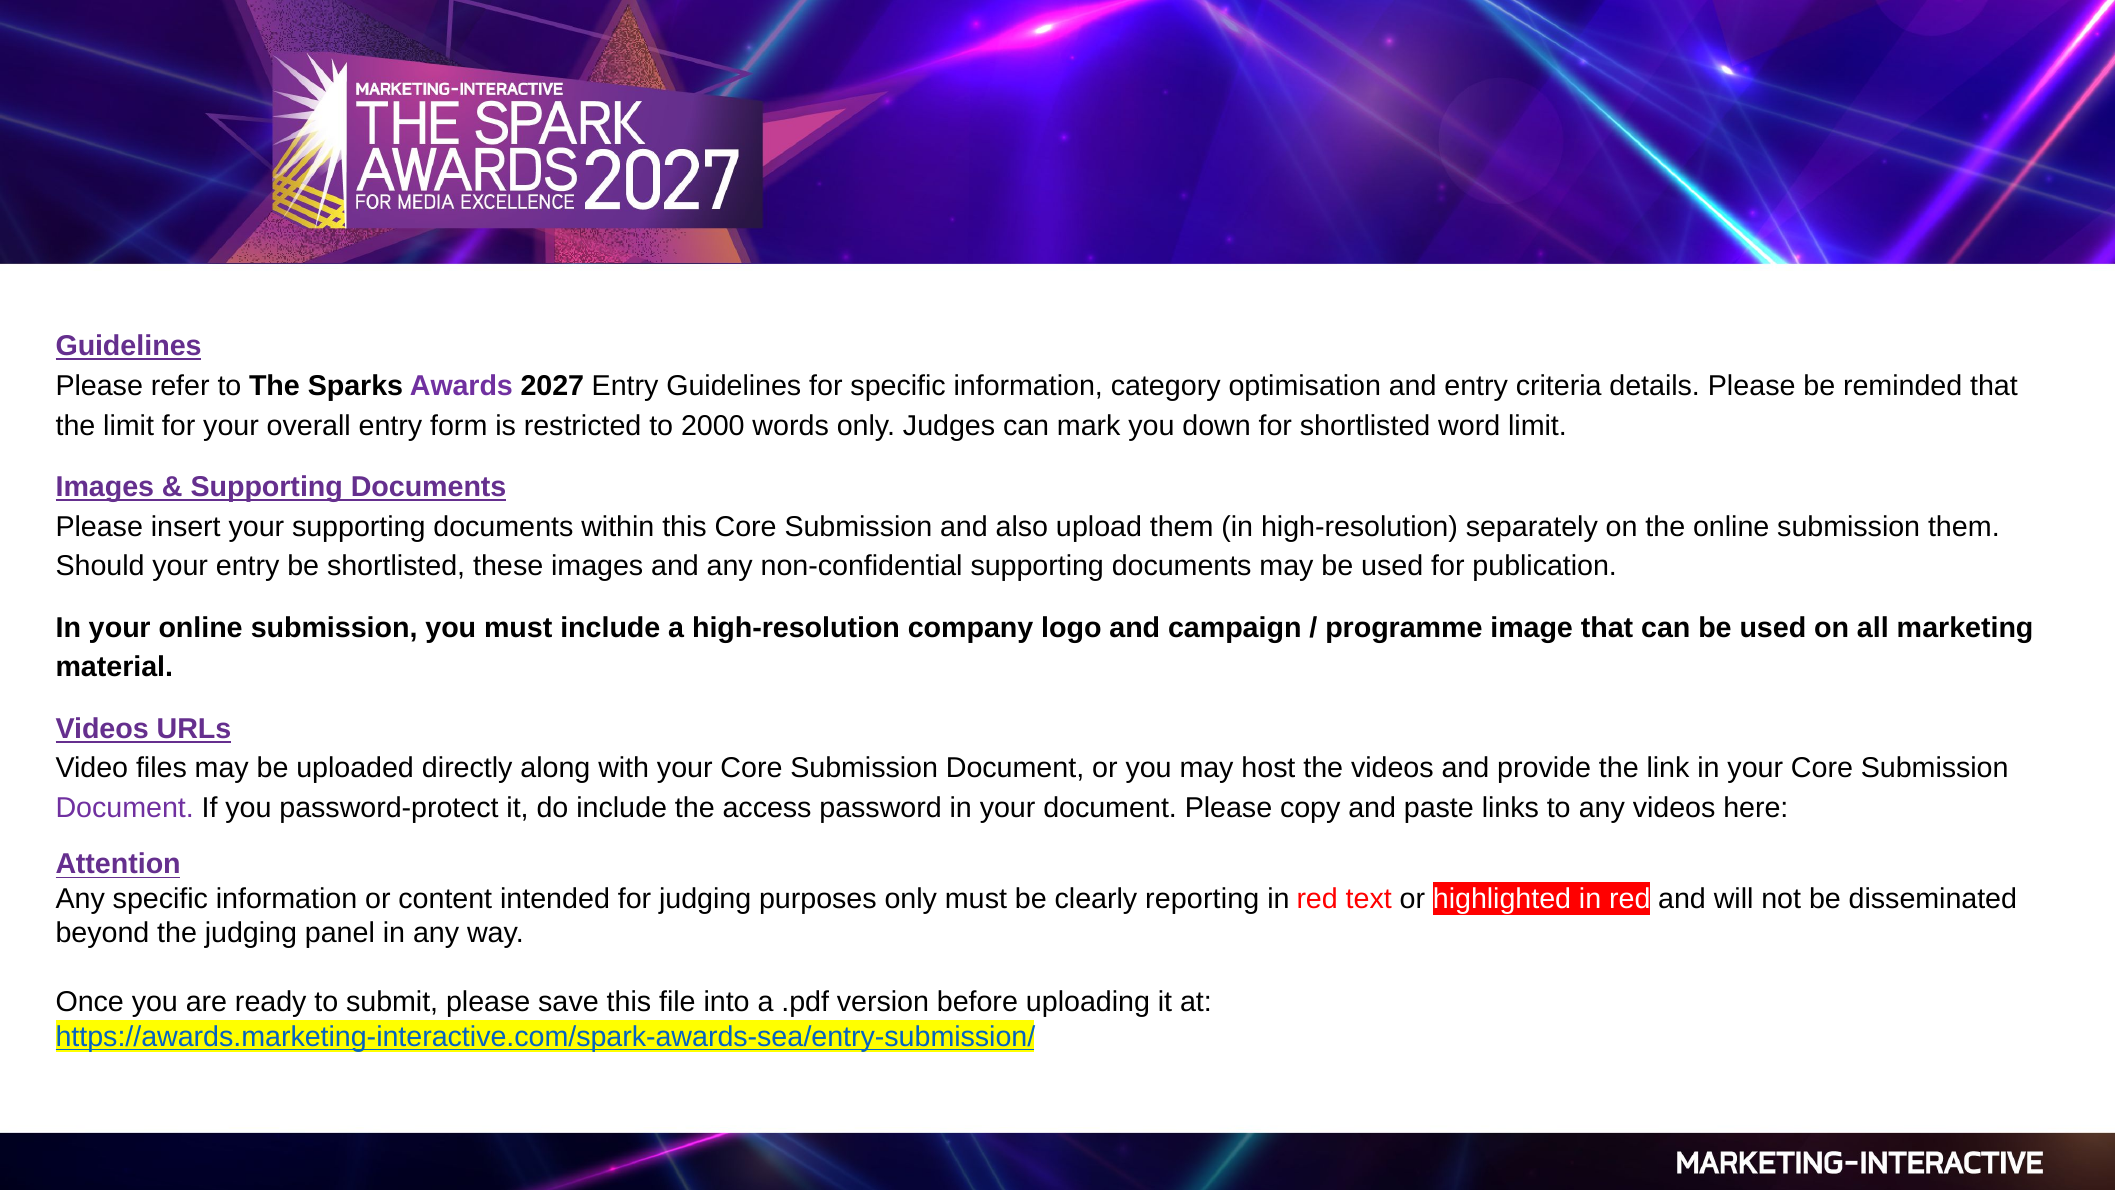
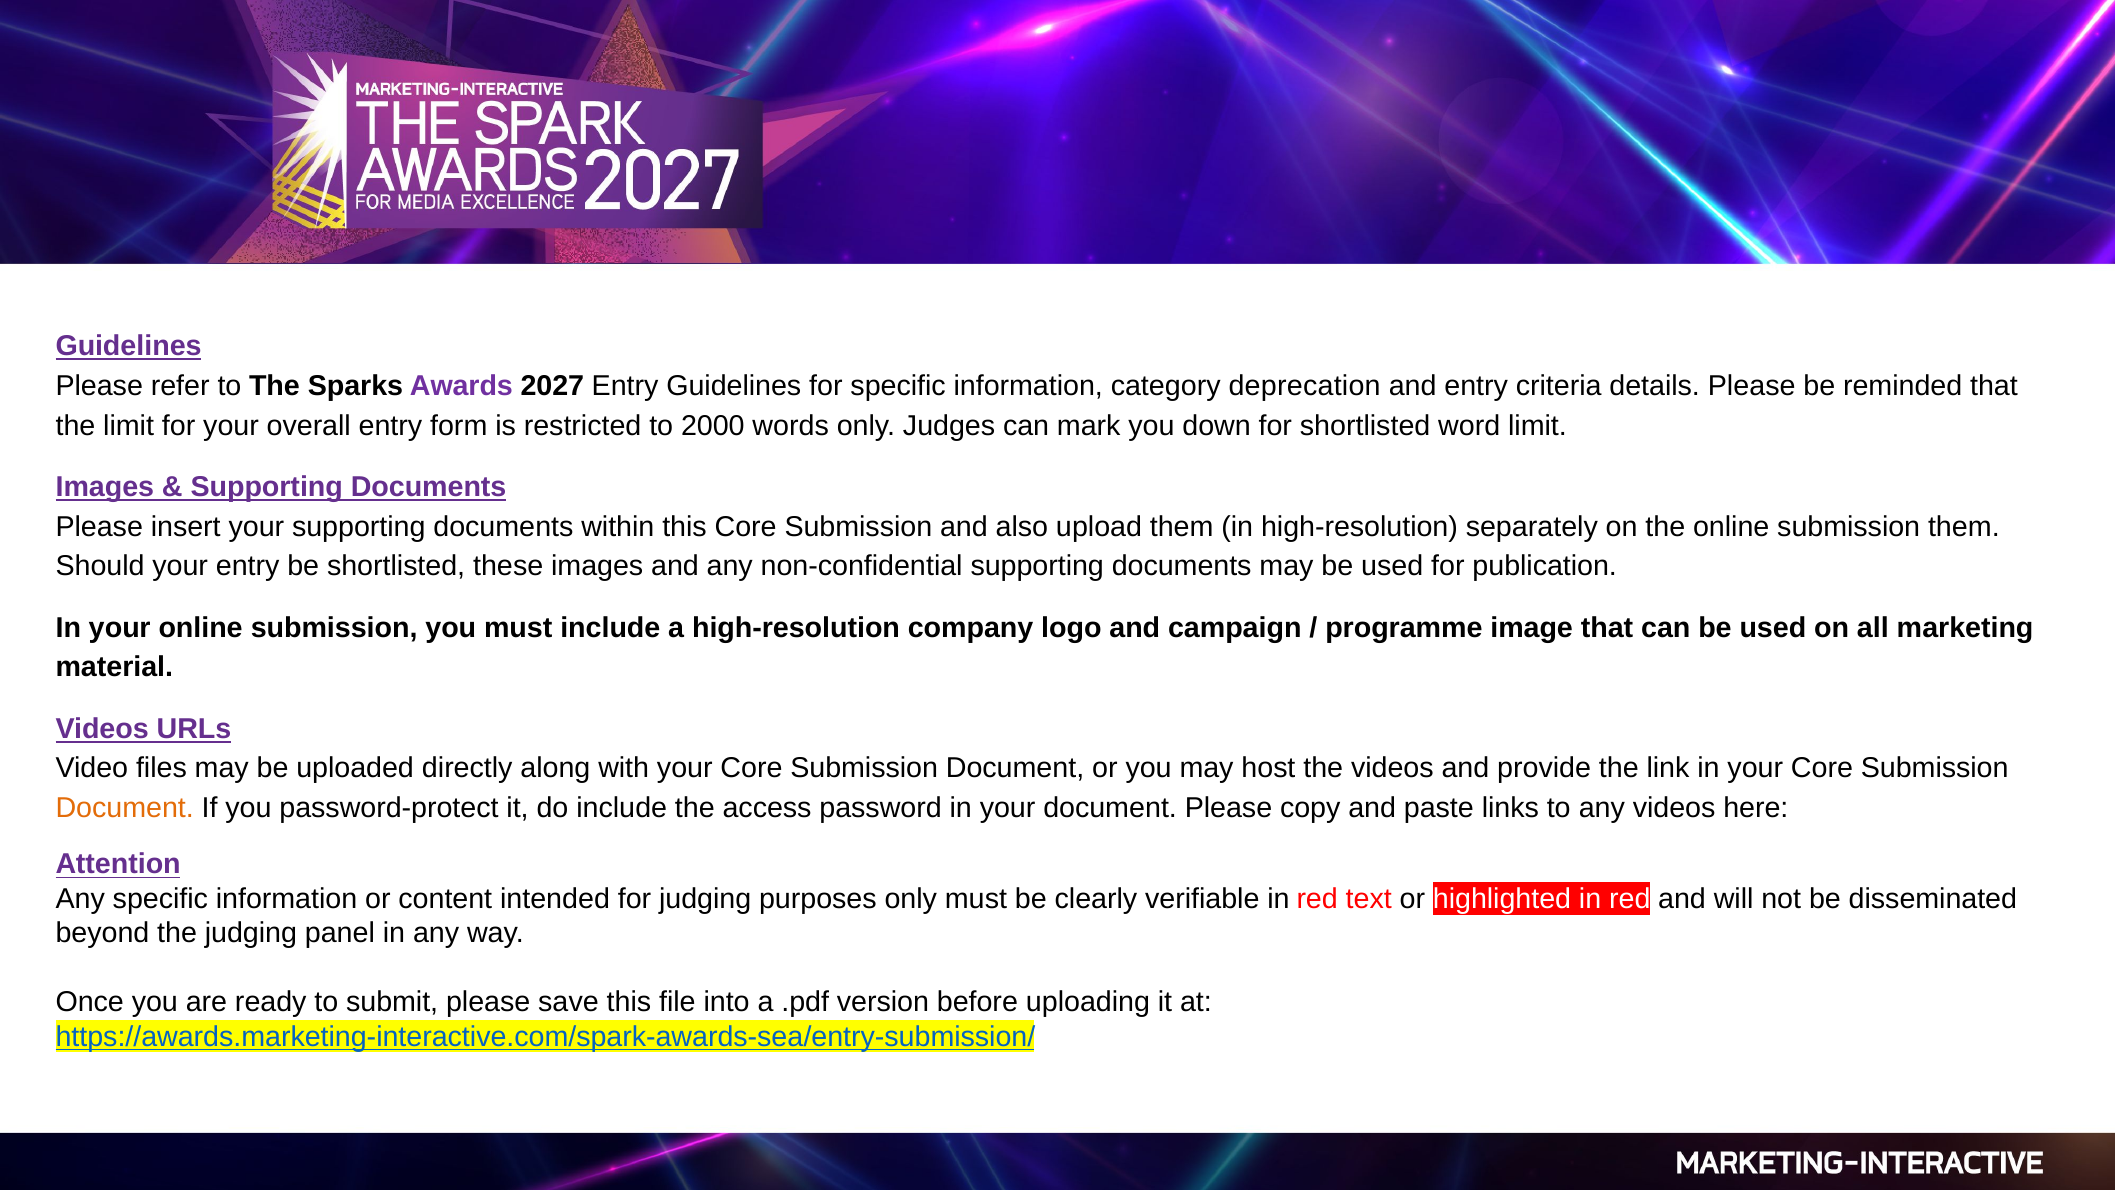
optimisation: optimisation -> deprecation (1305, 386)
Document colour: purple -> orange (125, 808)
reporting: reporting -> verifiable (1202, 899)
